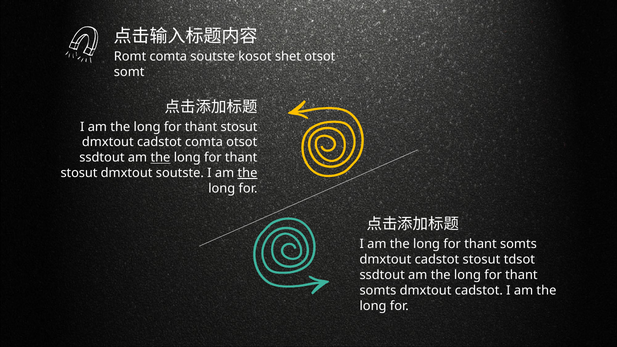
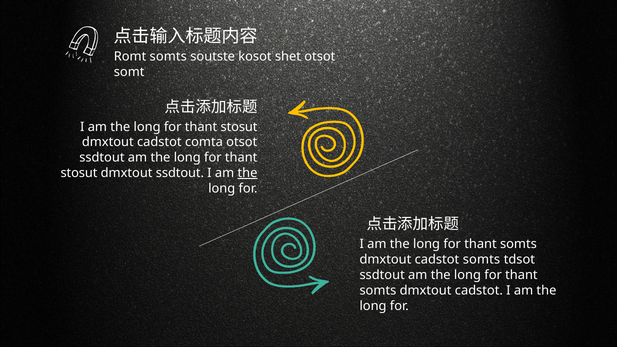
Romt comta: comta -> somts (168, 57)
the underline: present -> none (160, 158)
dmxtout soutste: soutste -> ssdtout (180, 173)
cadstot stosut: stosut -> somts (481, 260)
